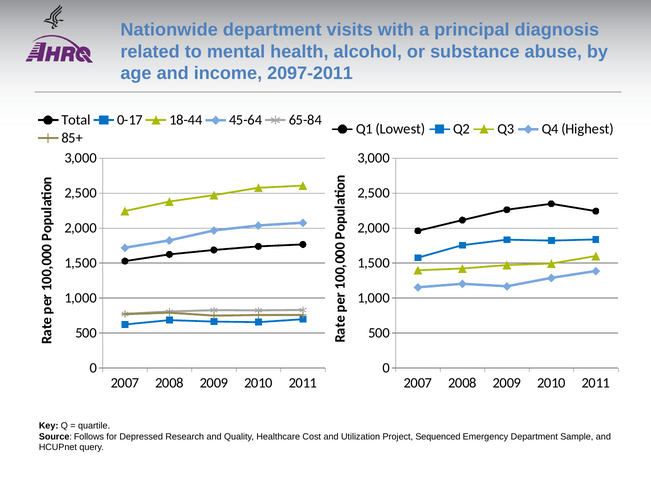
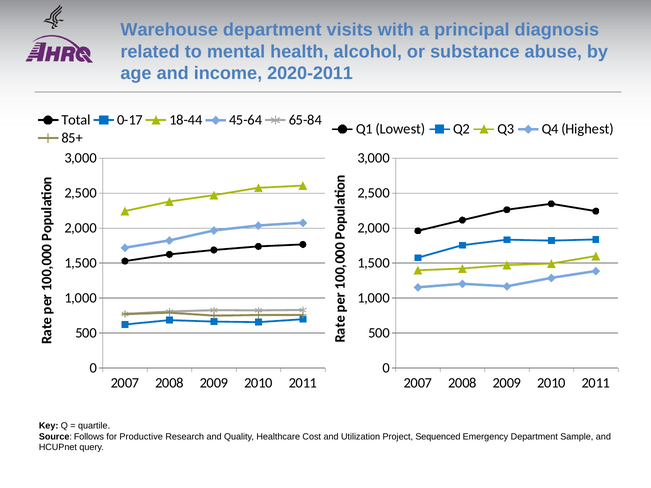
Nationwide: Nationwide -> Warehouse (169, 30)
2097-2011: 2097-2011 -> 2020-2011 (310, 73)
Depressed: Depressed -> Productive (141, 437)
